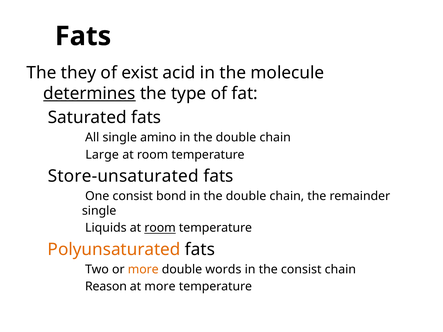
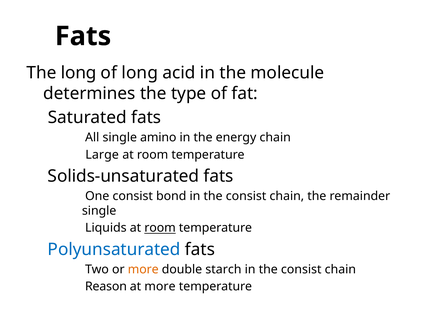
The they: they -> long (79, 73)
of exist: exist -> long (140, 73)
determines underline: present -> none (89, 94)
double: double -> energy (236, 138)
Store-unsaturated: Store-unsaturated -> Solids-unsaturated (123, 176)
bond in the double: double -> consist (246, 196)
Polyunsaturated colour: orange -> blue (114, 250)
words: words -> starch (223, 269)
